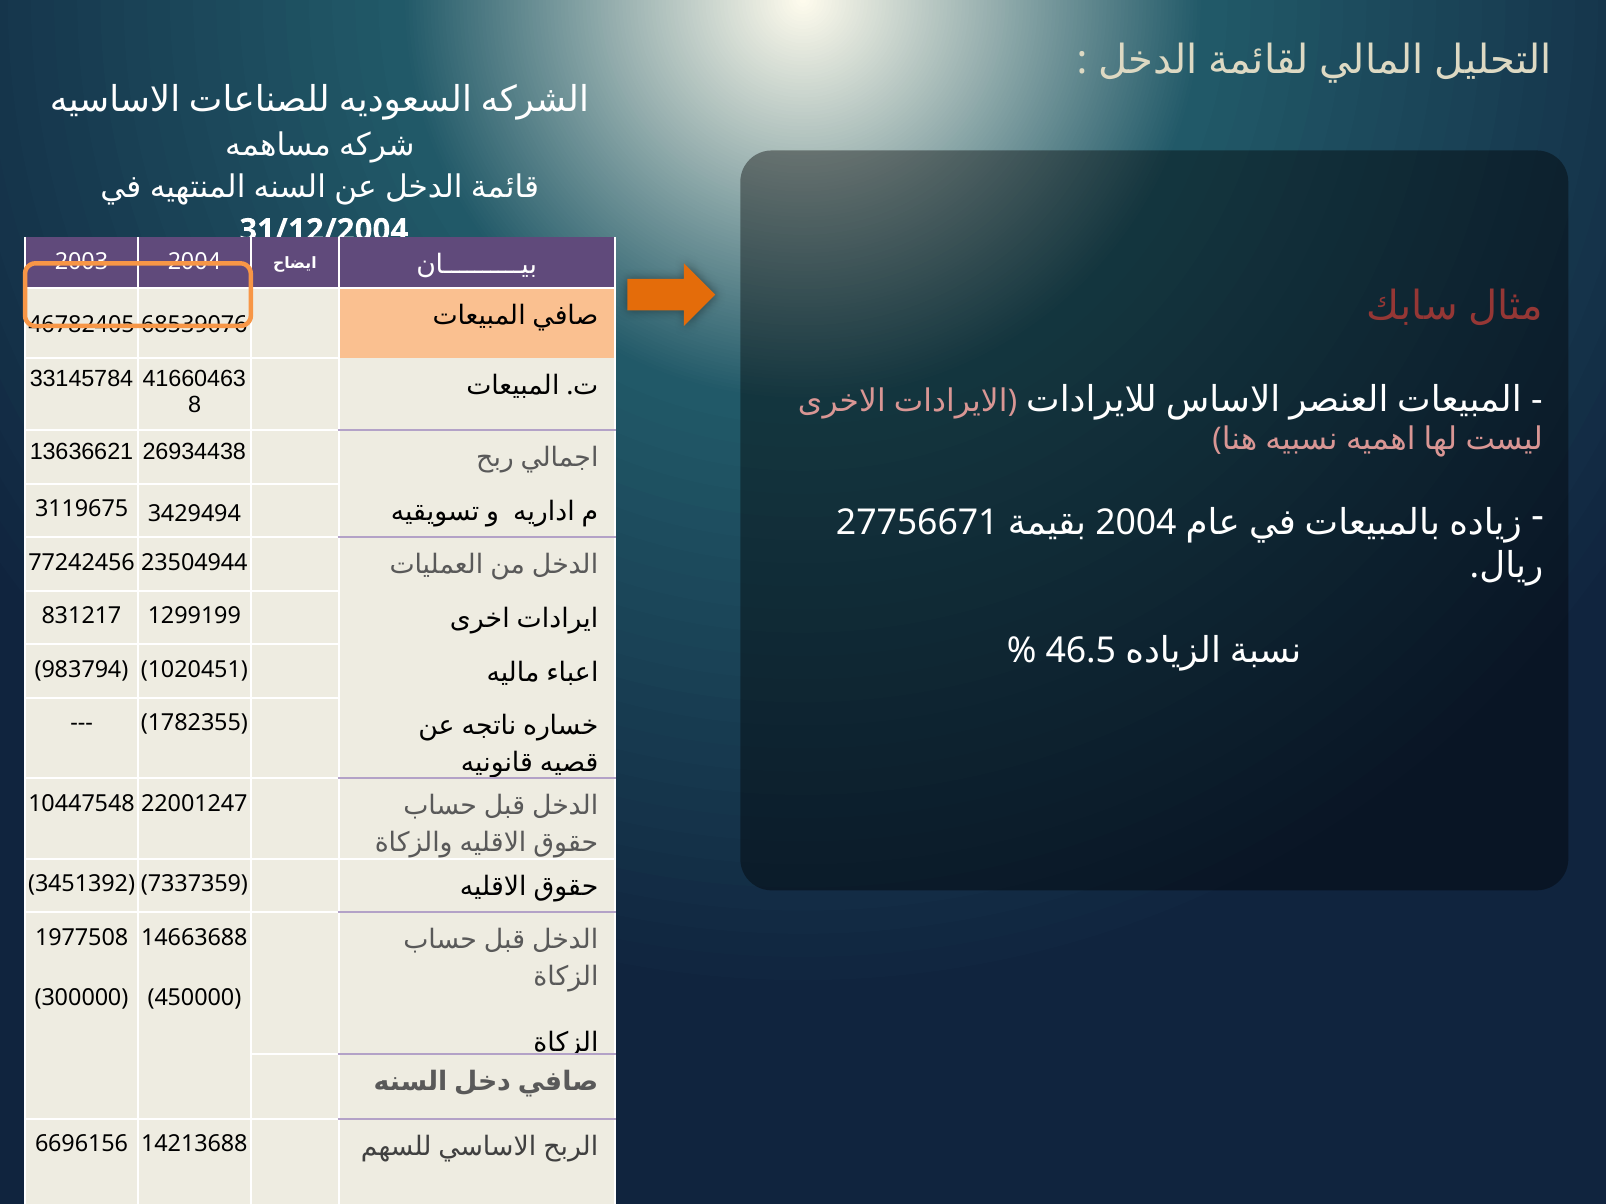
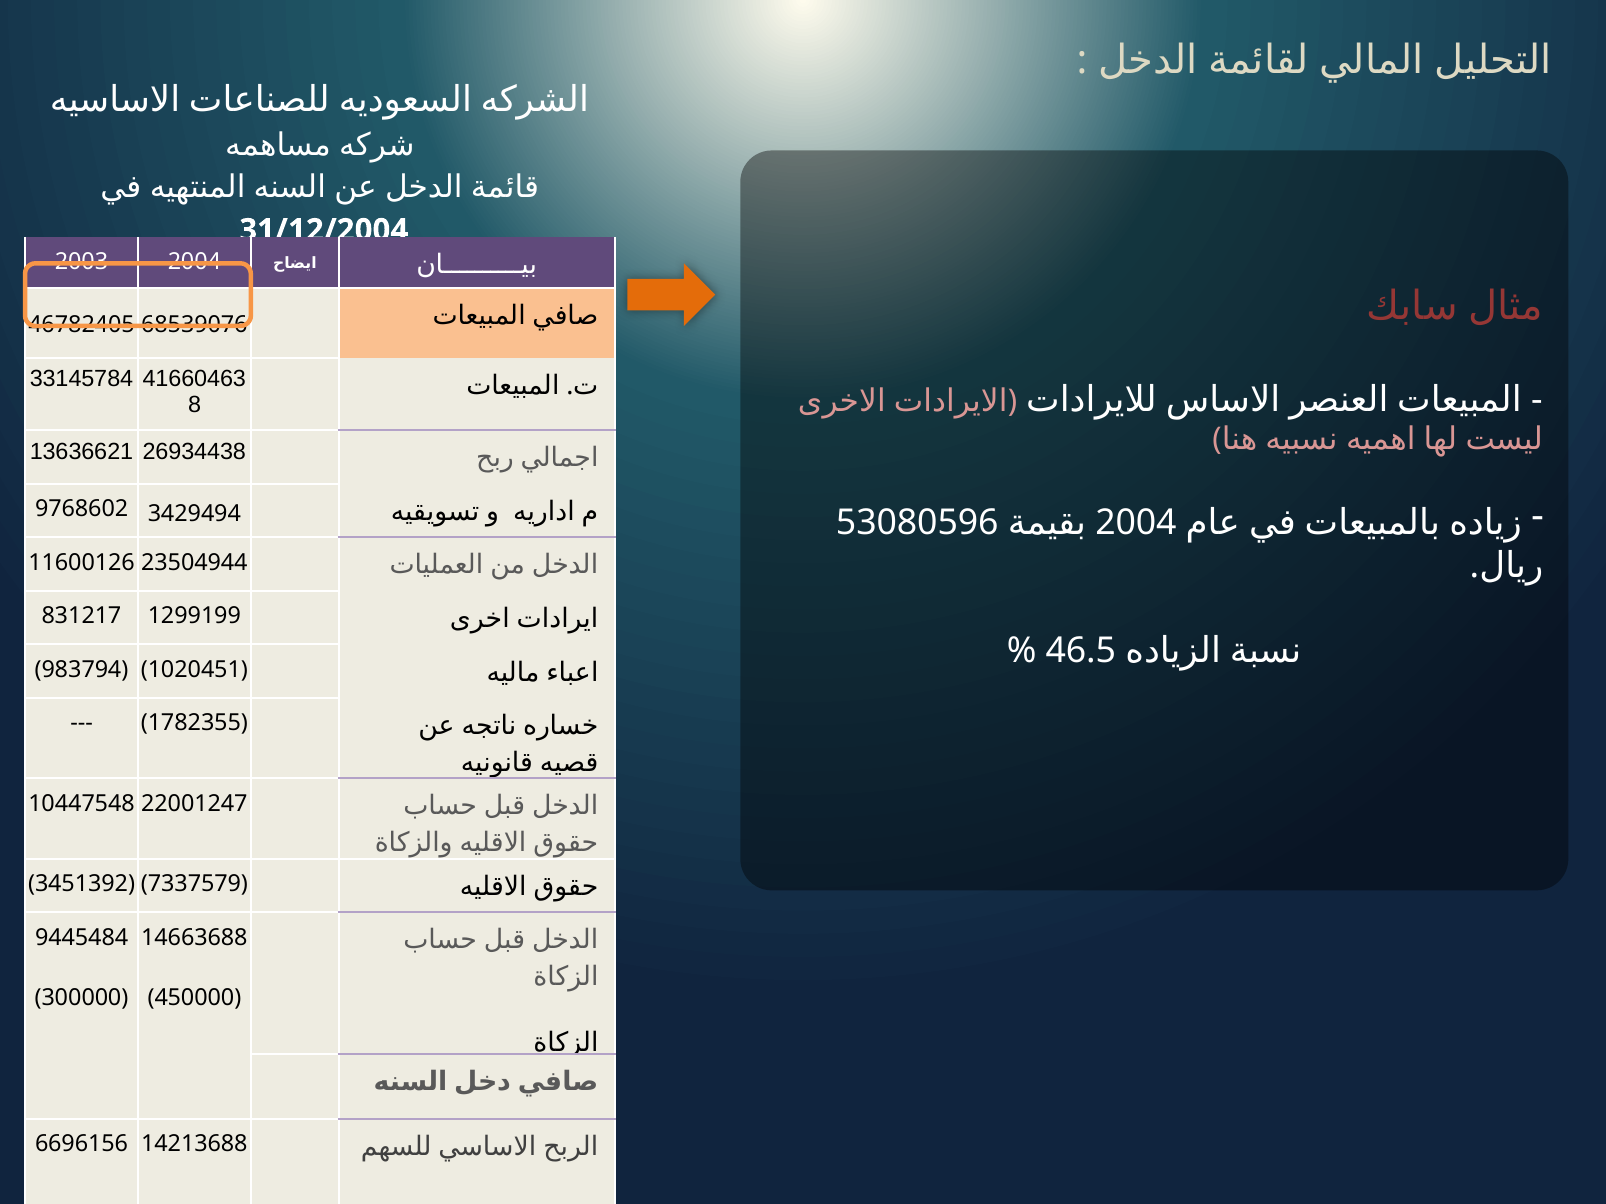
3119675: 3119675 -> 9768602 (82, 509)
27756671: 27756671 -> 53080596 (917, 523)
77242456: 77242456 -> 11600126 (82, 563)
7337359: 7337359 -> 7337579 (194, 884)
1977508: 1977508 -> 9445484 (82, 938)
